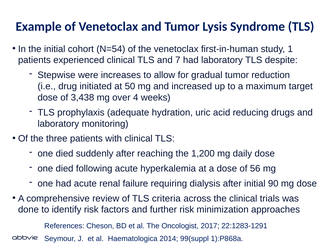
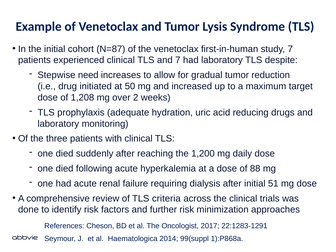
N=54: N=54 -> N=87 (111, 49)
study 1: 1 -> 7 (290, 49)
were: were -> need (88, 75)
3,438: 3,438 -> 1,208 (82, 98)
4: 4 -> 2 (136, 98)
56: 56 -> 88 (255, 169)
90: 90 -> 51 (273, 183)
